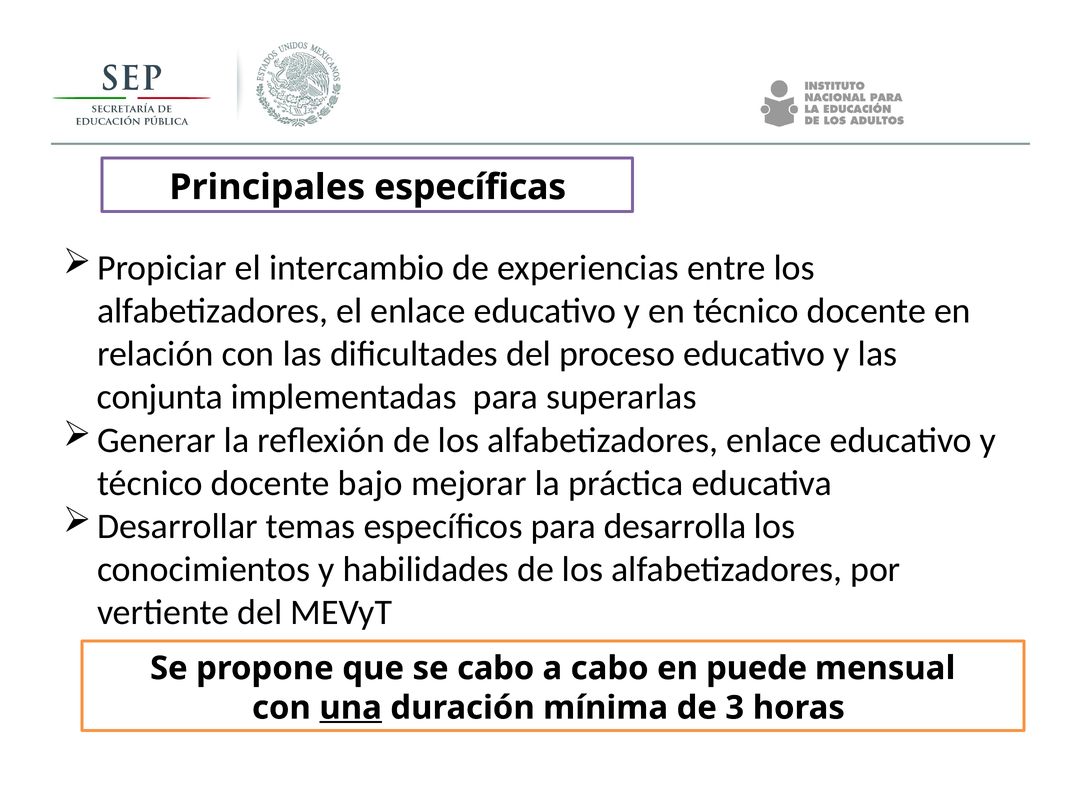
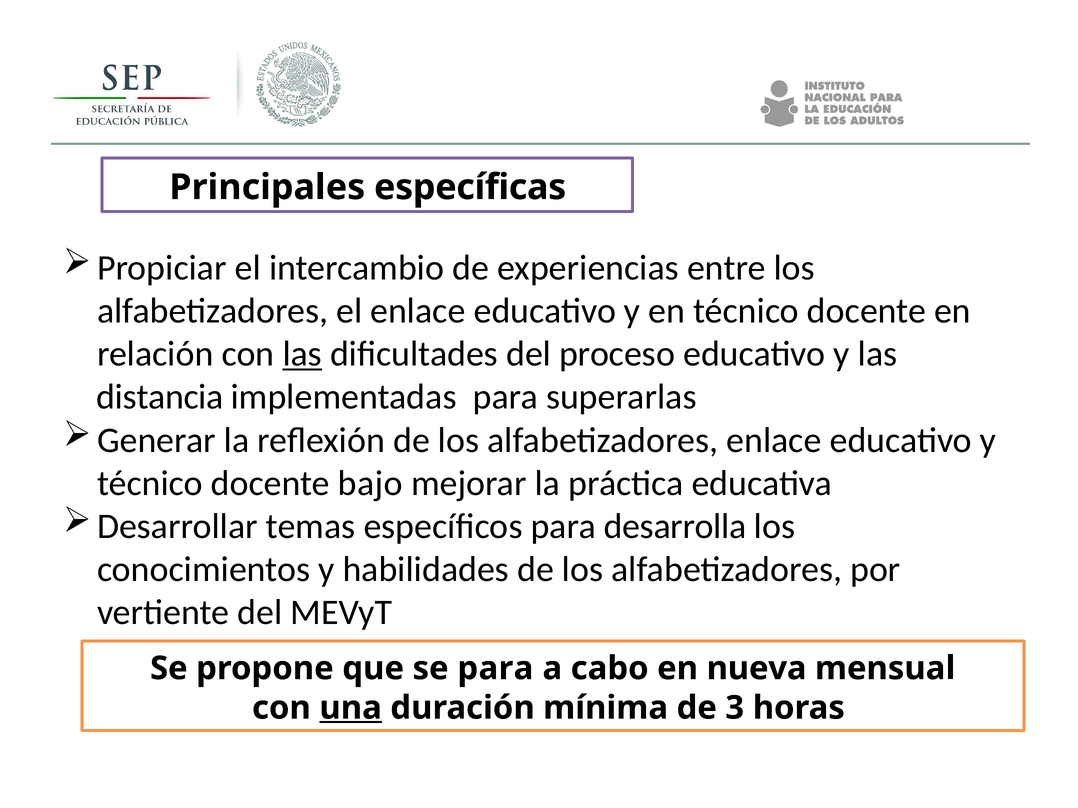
las underline: none -> present (302, 354)
conjunta: conjunta -> distancia (160, 397)
se cabo: cabo -> para (495, 669)
puede: puede -> nueva (757, 669)
